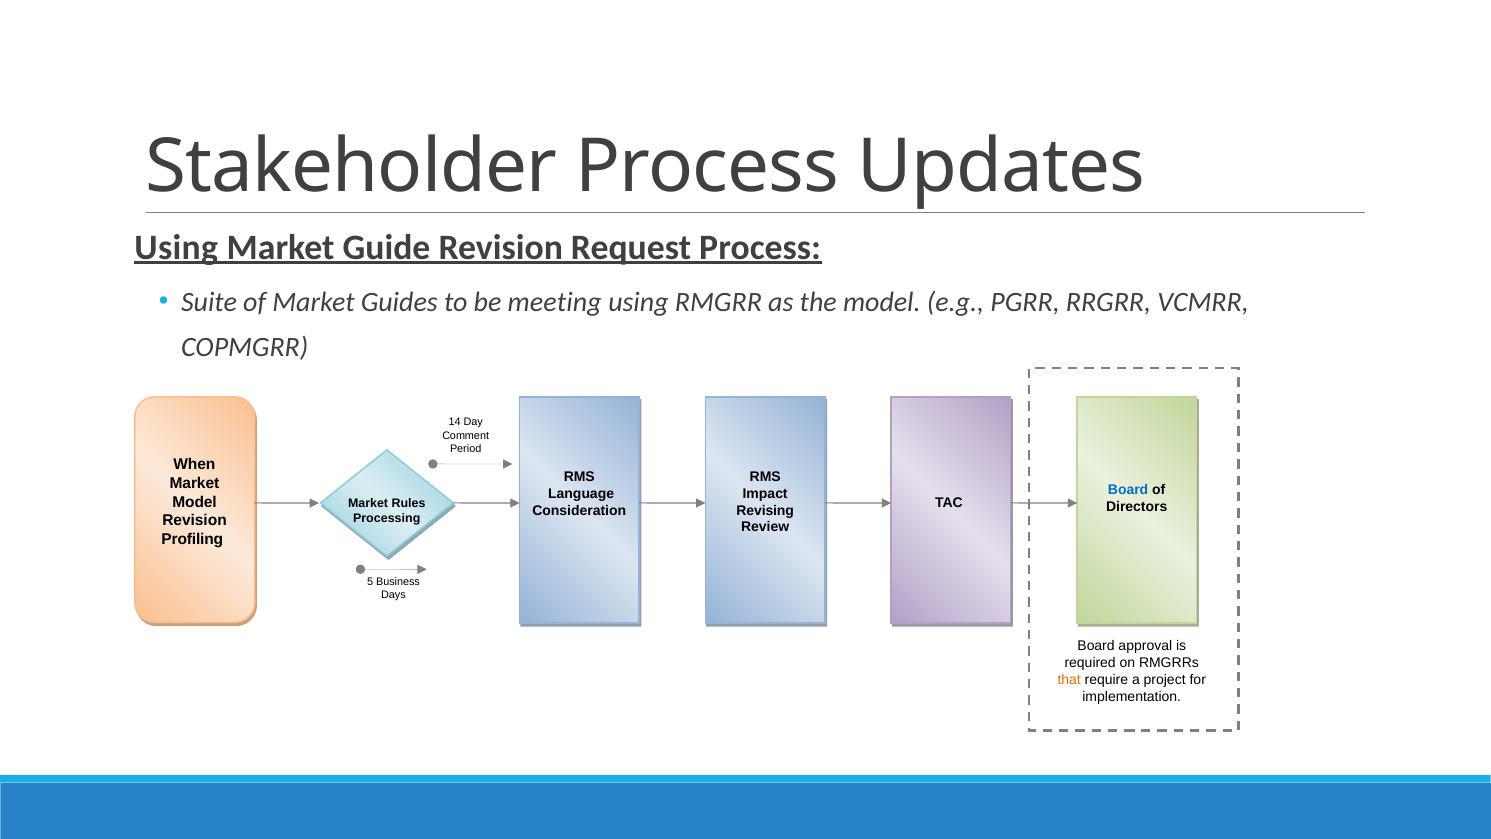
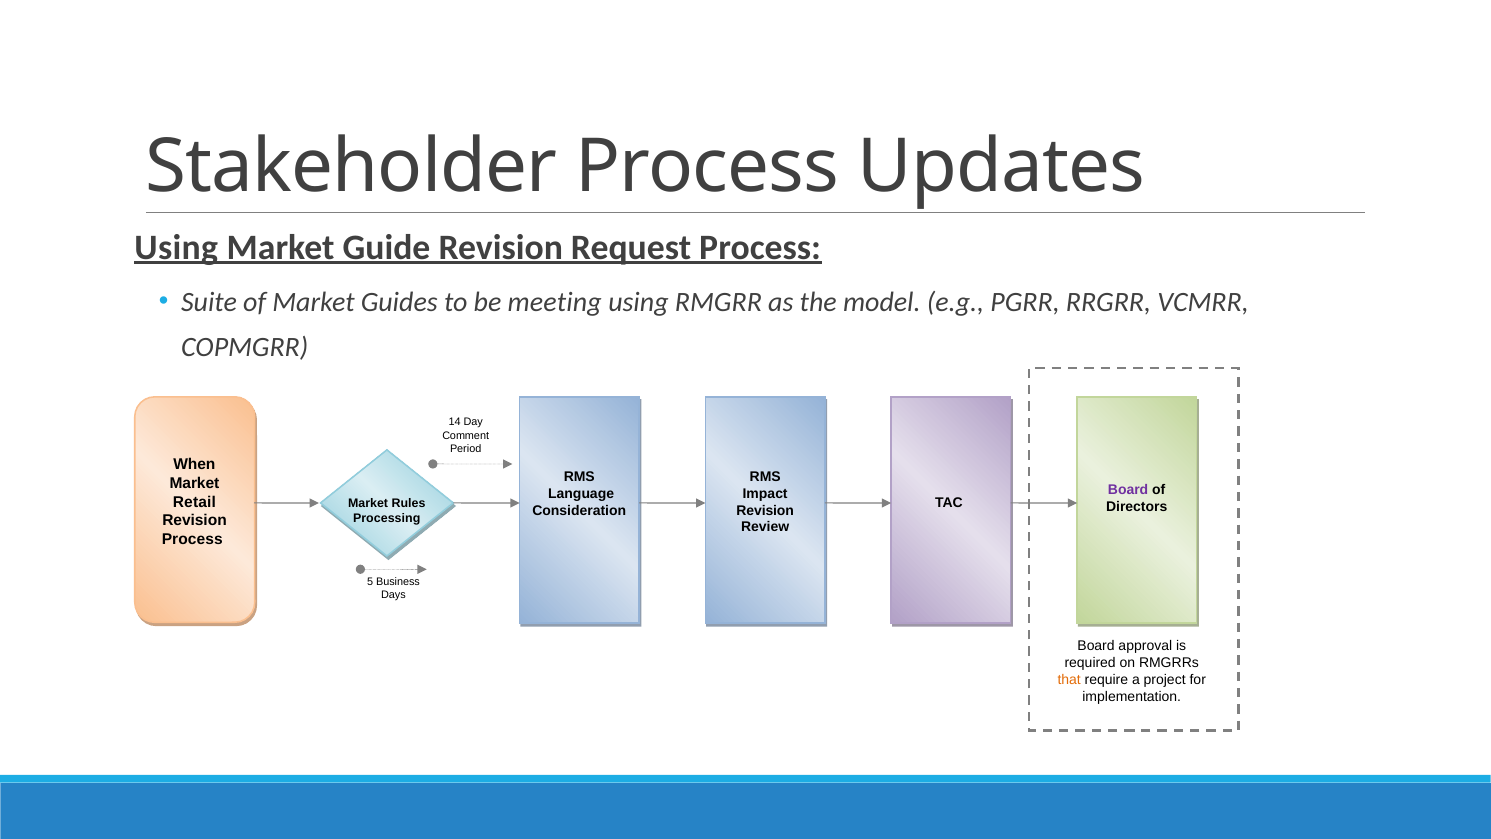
Board colour: blue -> purple (1128, 490)
Model: Model -> Retail (194, 502)
Revising: Revising -> Revision (765, 510)
Profiling: Profiling -> Process (192, 539)
